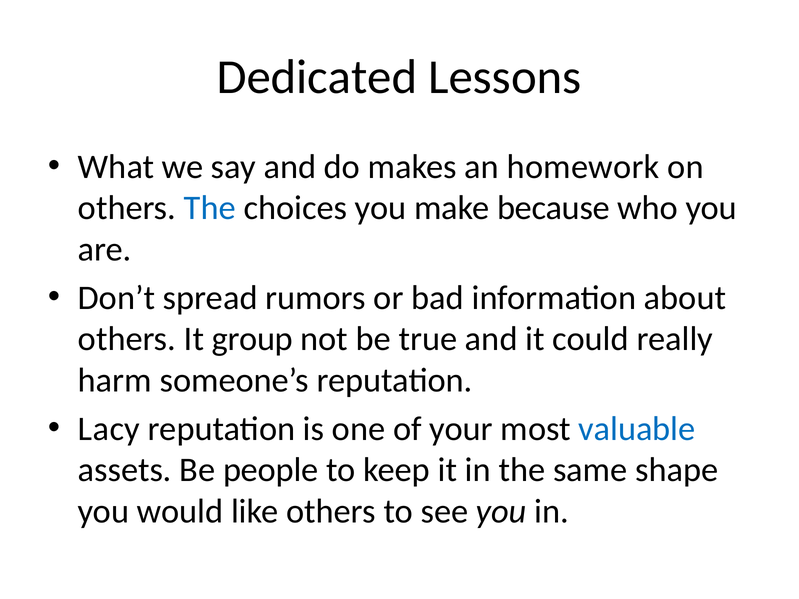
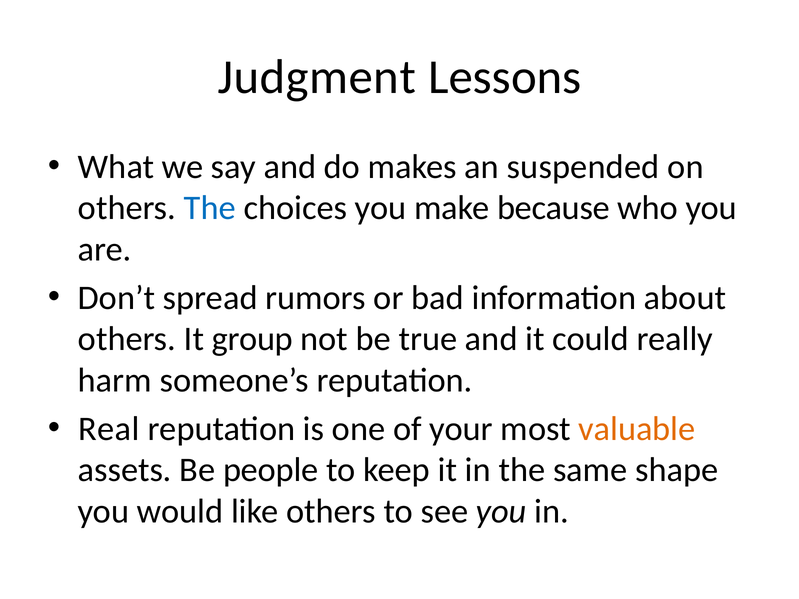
Dedicated: Dedicated -> Judgment (317, 77)
homework: homework -> suspended (583, 167)
Lacy: Lacy -> Real (109, 429)
valuable colour: blue -> orange (637, 429)
